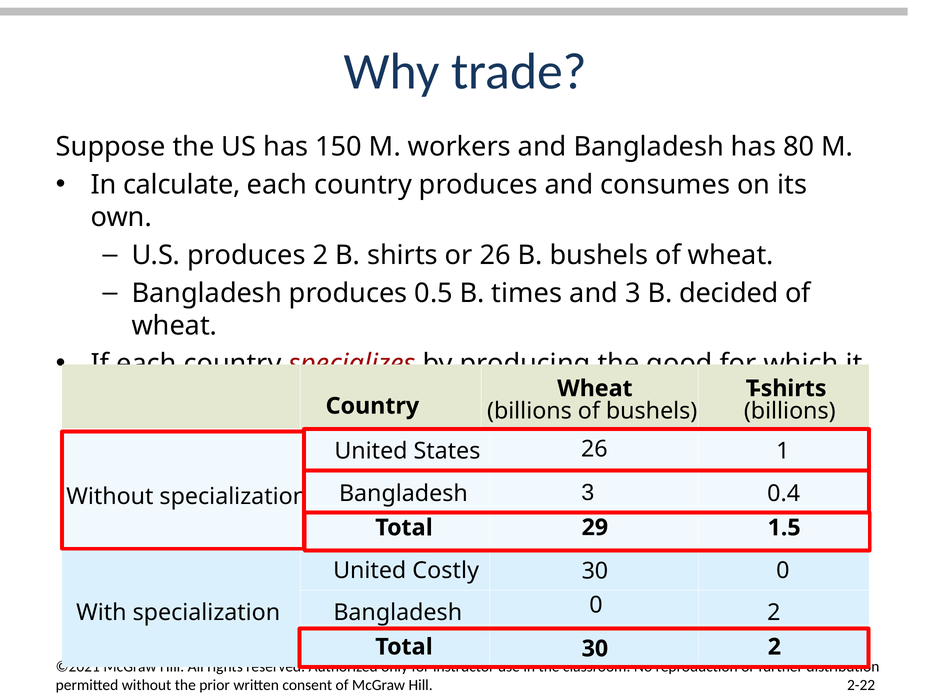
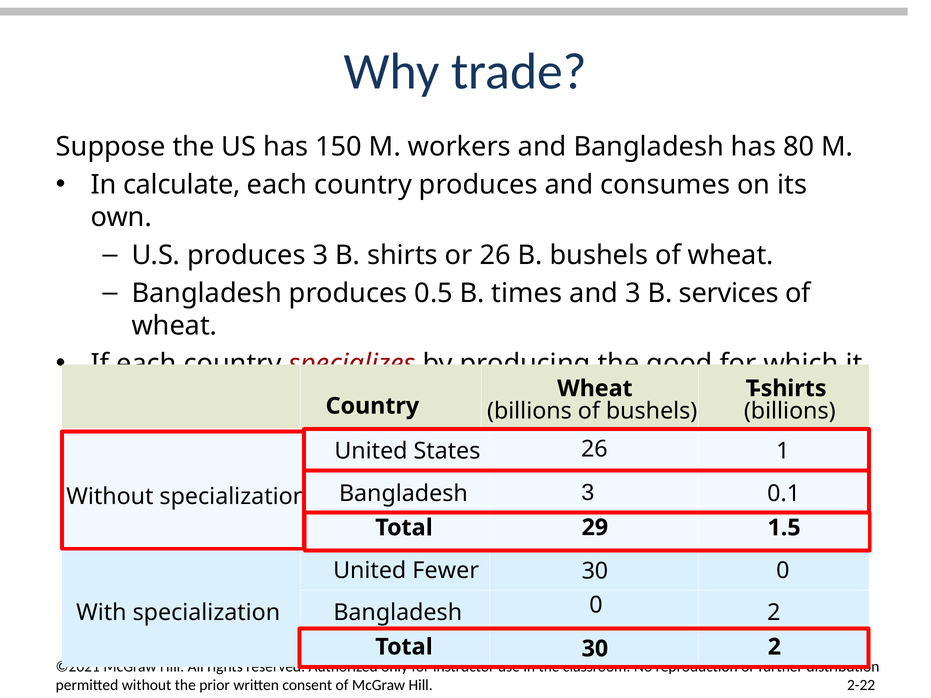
produces 2: 2 -> 3 (321, 256)
decided: decided -> services (729, 294)
0.4: 0.4 -> 0.1 (784, 494)
Costly: Costly -> Fewer (446, 571)
